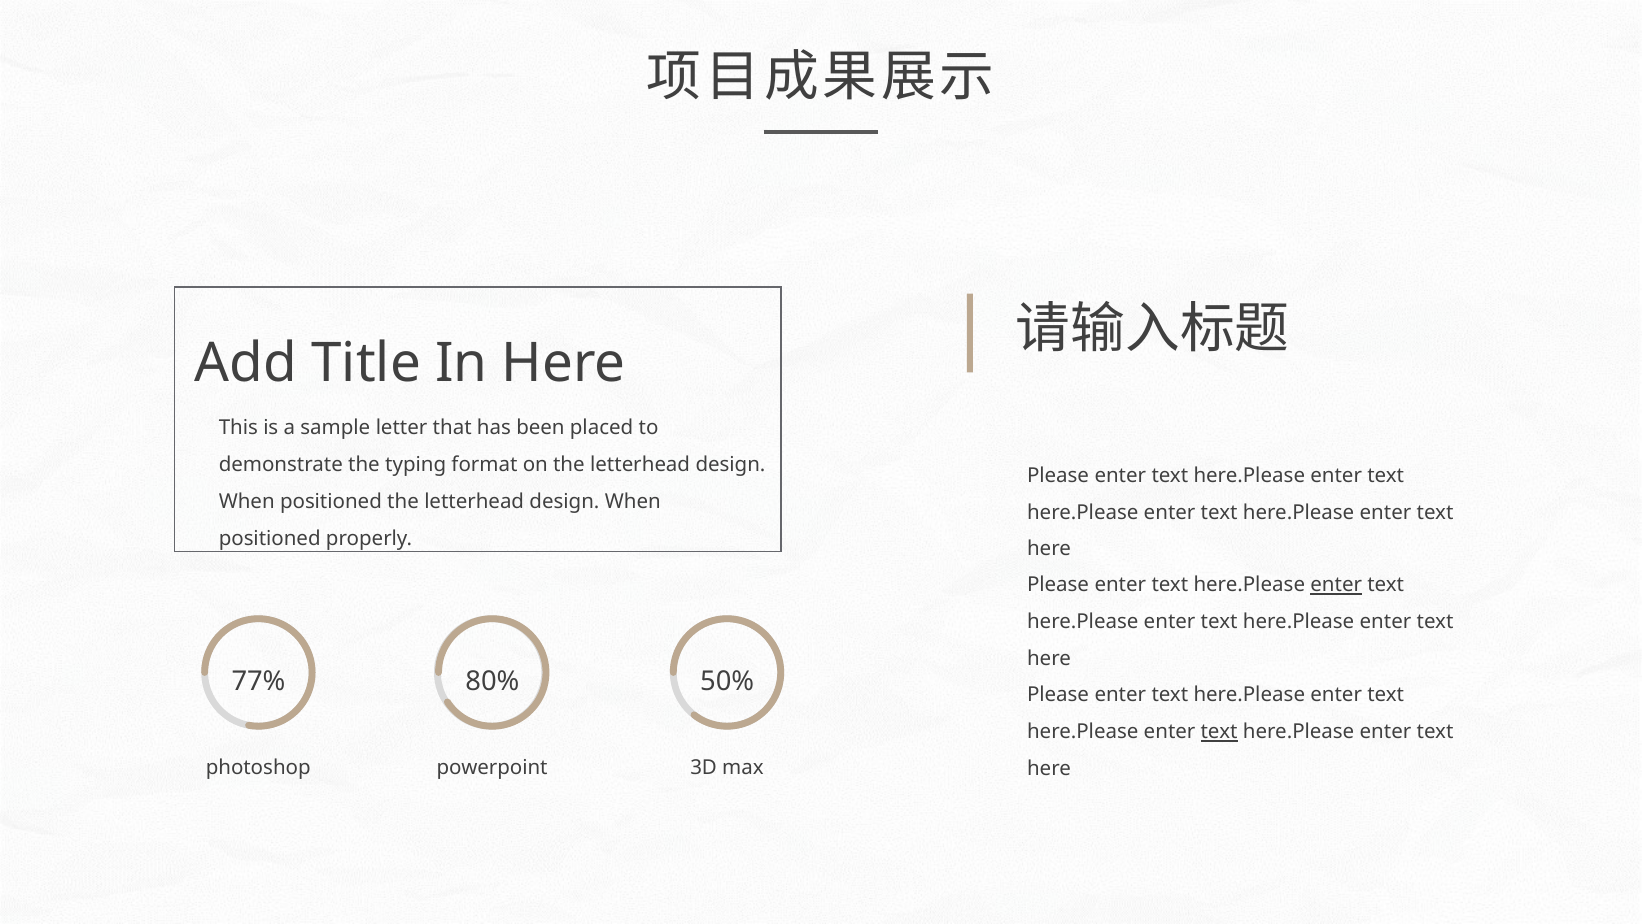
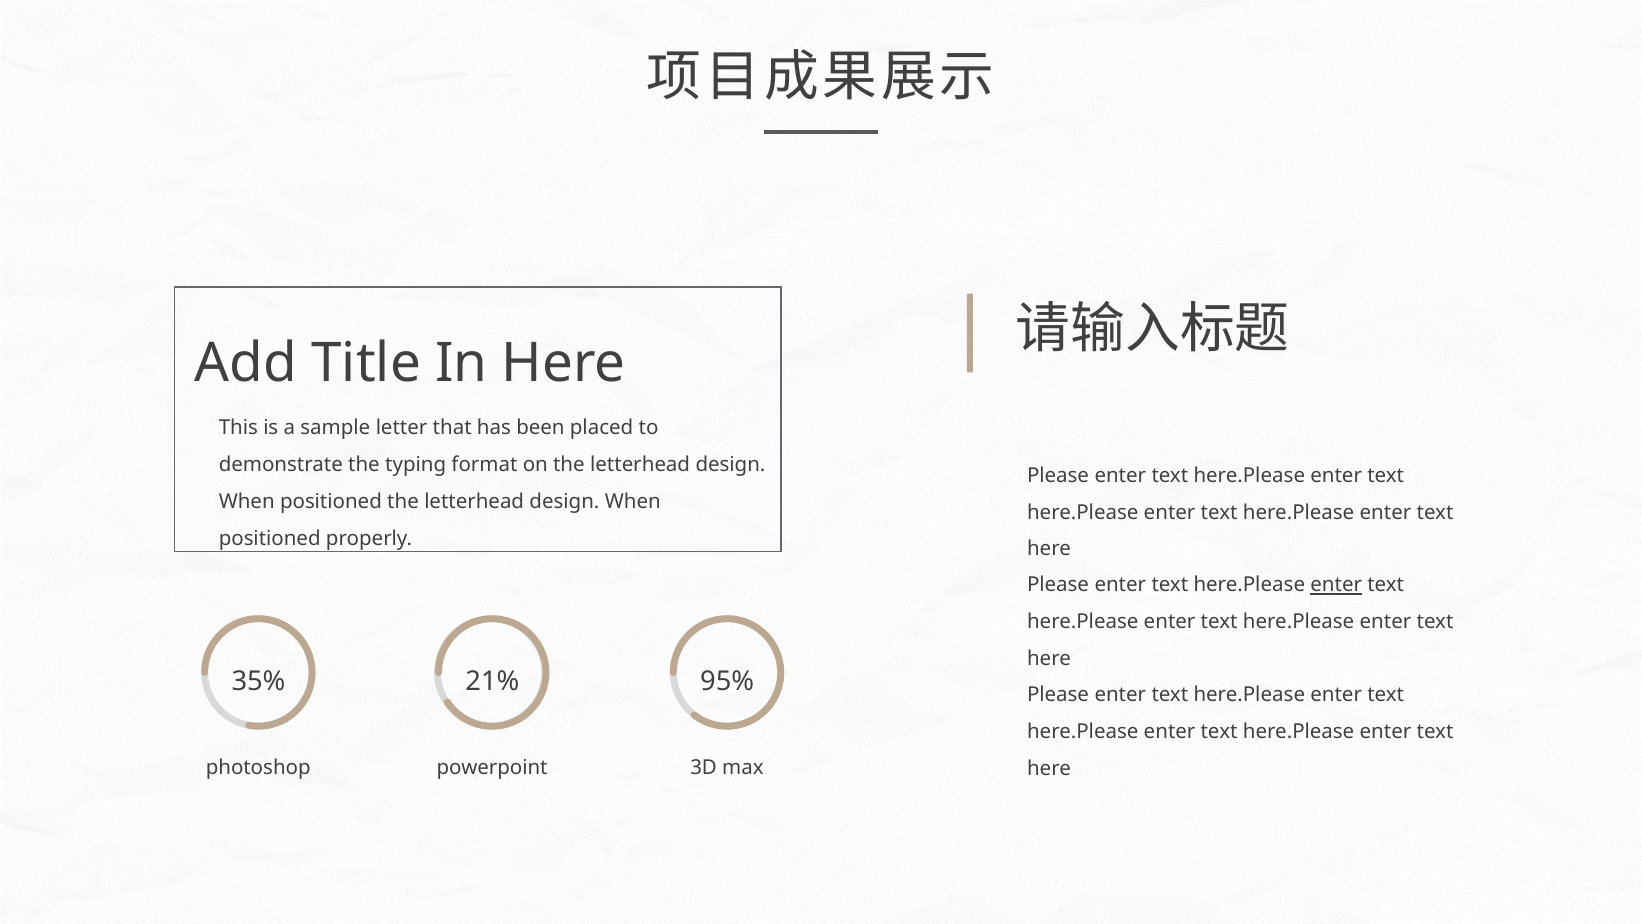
77%: 77% -> 35% (258, 681)
80%: 80% -> 21% (492, 681)
50%: 50% -> 95% (727, 681)
text underline: present -> none (1219, 732)
